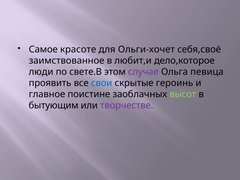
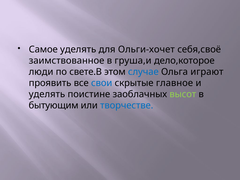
Самое красоте: красоте -> уделять (78, 49)
любит,и: любит,и -> груша,и (133, 61)
случае colour: purple -> blue (143, 72)
певица: певица -> играют (207, 72)
героинь: героинь -> главное (175, 83)
главное: главное -> уделять (47, 94)
творчестве colour: purple -> blue (127, 105)
